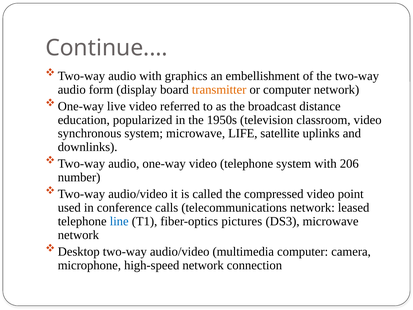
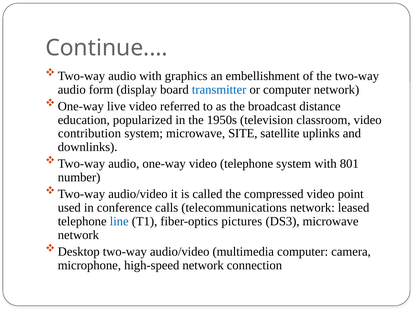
transmitter colour: orange -> blue (219, 90)
synchronous: synchronous -> contribution (89, 133)
LIFE: LIFE -> SITE (243, 133)
206: 206 -> 801 (349, 164)
